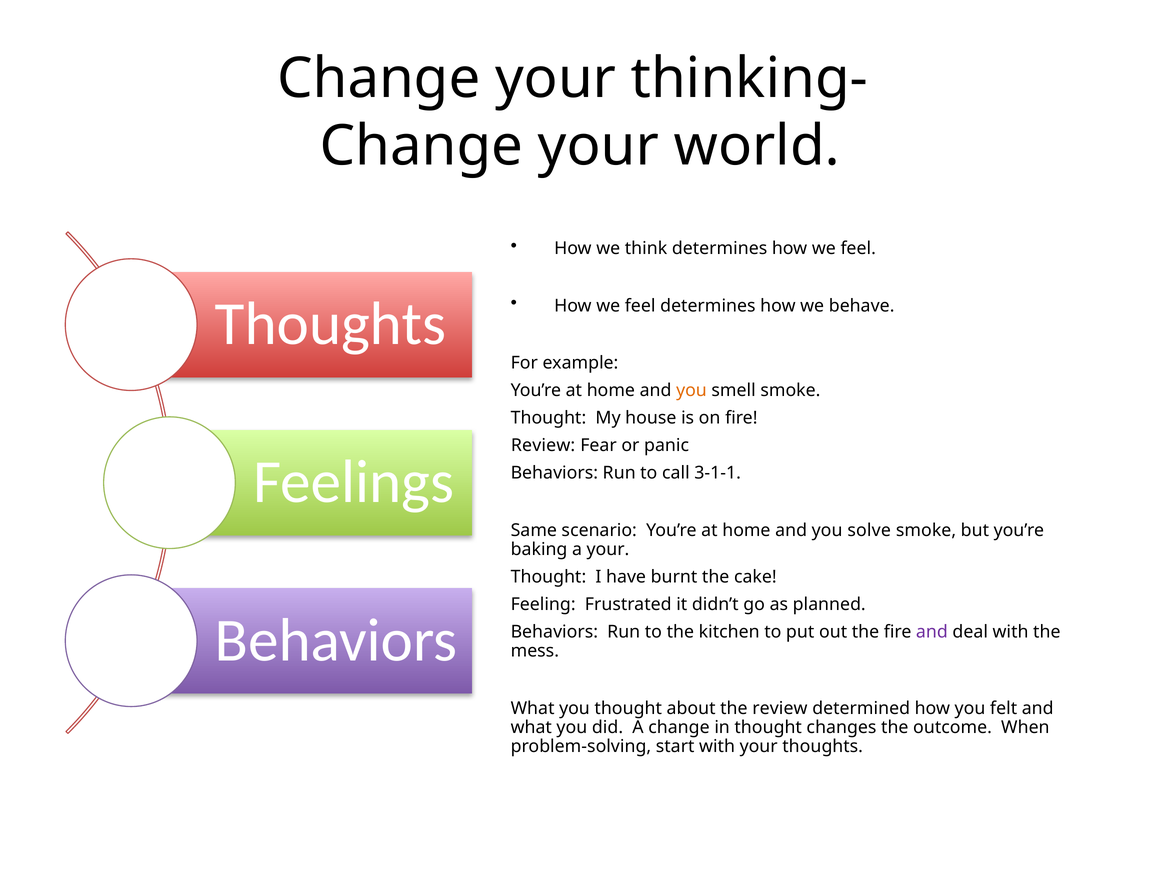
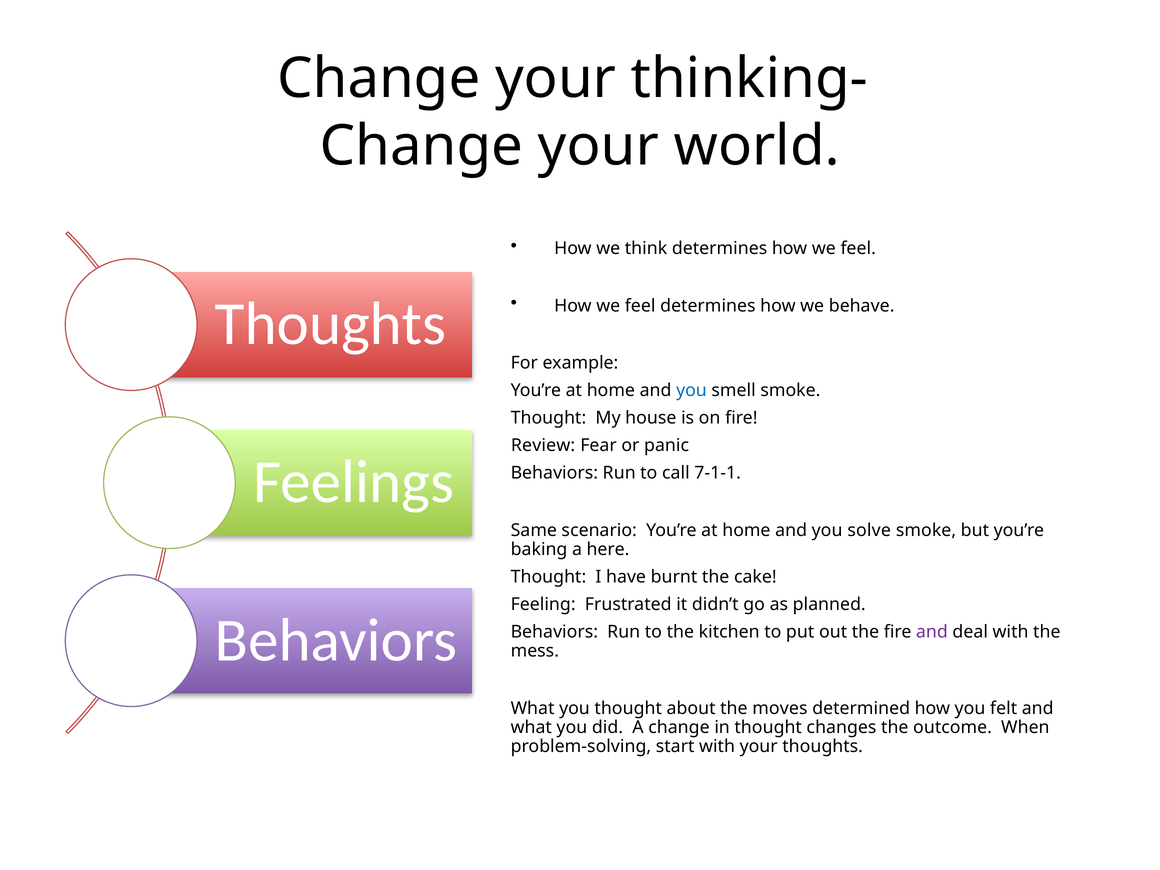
you colour: orange -> blue (691, 390)
3-1-1: 3-1-1 -> 7-1-1 (718, 473)
a your: your -> here (608, 549)
the review: review -> moves (780, 708)
